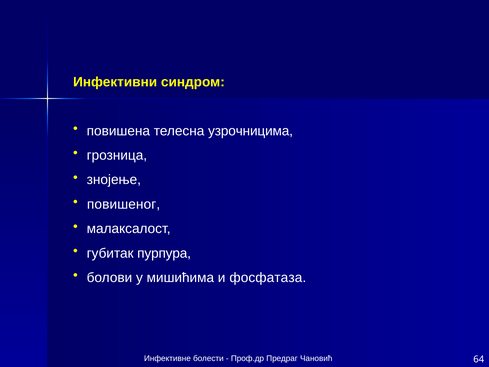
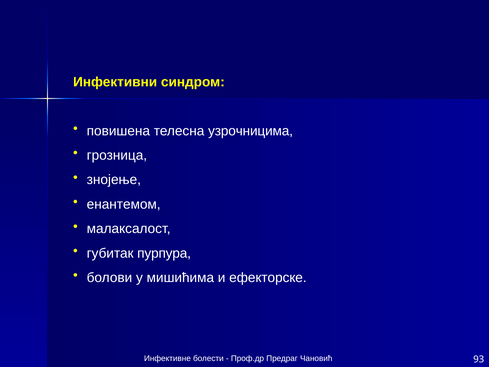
повишеног: повишеног -> енантемом (124, 204)
фосфатаза: фосфатаза -> ефекторске (268, 277)
64: 64 -> 93 (479, 359)
